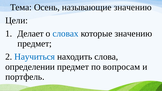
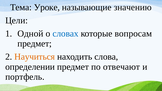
Осень: Осень -> Уроке (47, 7)
Делает: Делает -> Одной (30, 34)
которые значению: значению -> вопросам (133, 34)
Научиться colour: blue -> orange (35, 57)
вопросам: вопросам -> отвечают (121, 67)
